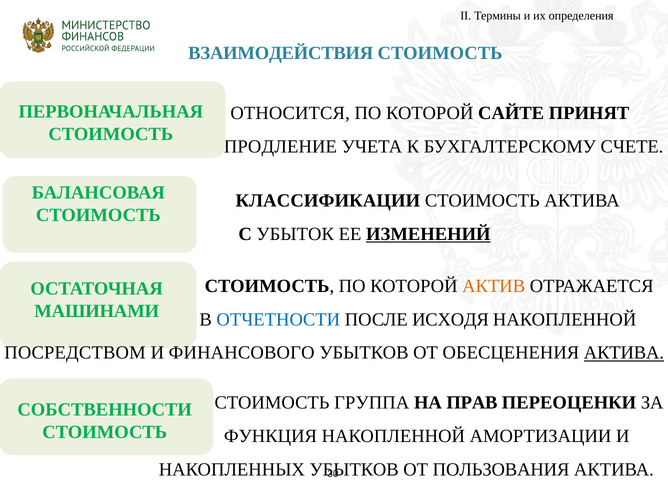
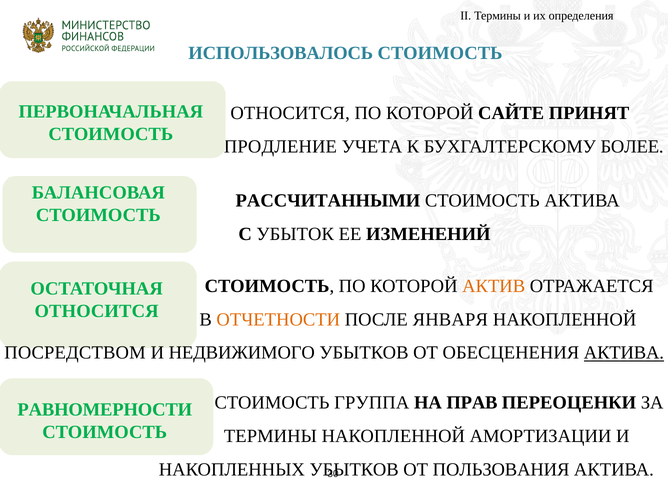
ВЗАИМОДЕЙСТВИЯ: ВЗАИМОДЕЙСТВИЯ -> ИСПОЛЬЗОВАЛОСЬ (281, 53)
СЧЕТЕ: СЧЕТЕ -> БОЛЕЕ (632, 147)
КЛАССИФИКАЦИИ: КЛАССИФИКАЦИИ -> РАССЧИТАННЫМИ (328, 201)
ИЗМЕНЕНИЙ underline: present -> none (428, 234)
МАШИНАМИ: МАШИНАМИ -> ОТНОСИТСЯ (97, 311)
ОТЧЕТНОСТИ colour: blue -> orange (278, 319)
ИСХОДЯ: ИСХОДЯ -> ЯНВАРЯ (450, 319)
ФИНАНСОВОГО: ФИНАНСОВОГО -> НЕДВИЖИМОГО (242, 353)
СОБСТВЕННОСТИ: СОБСТВЕННОСТИ -> РАВНОМЕРНОСТИ (105, 410)
ФУНКЦИЯ: ФУНКЦИЯ -> ТЕРМИНЫ (270, 436)
